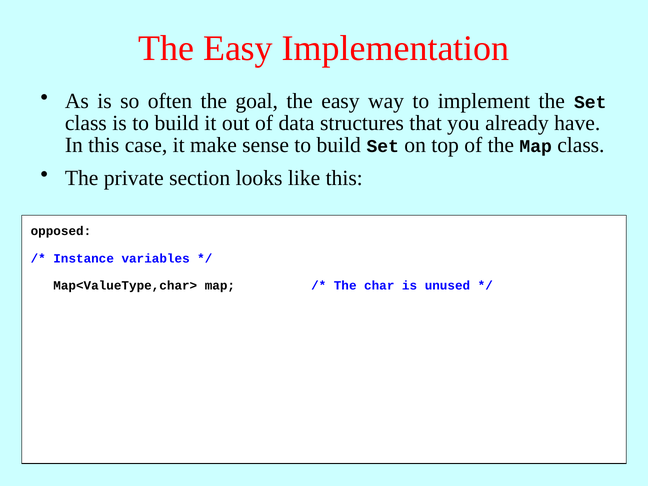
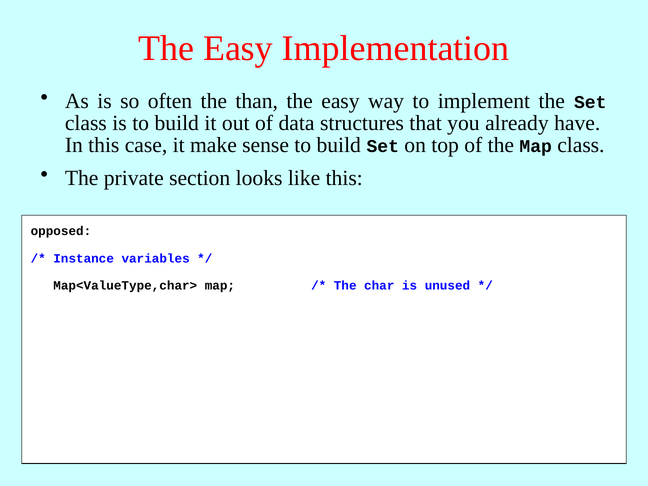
goal: goal -> than (257, 101)
